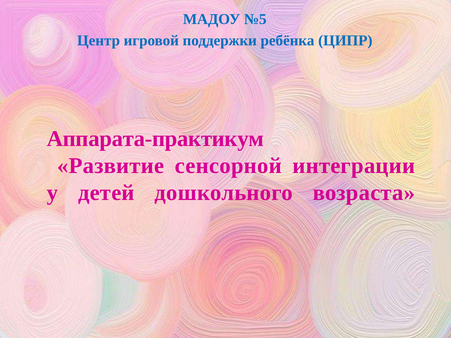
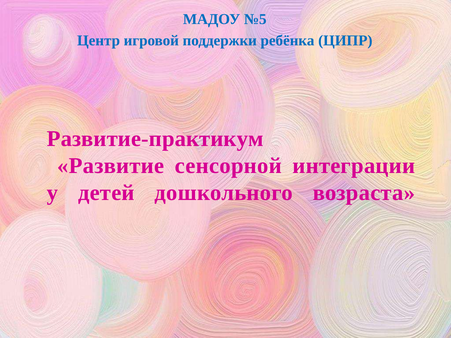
Аппарата-практикум: Аппарата-практикум -> Развитие-практикум (155, 139)
